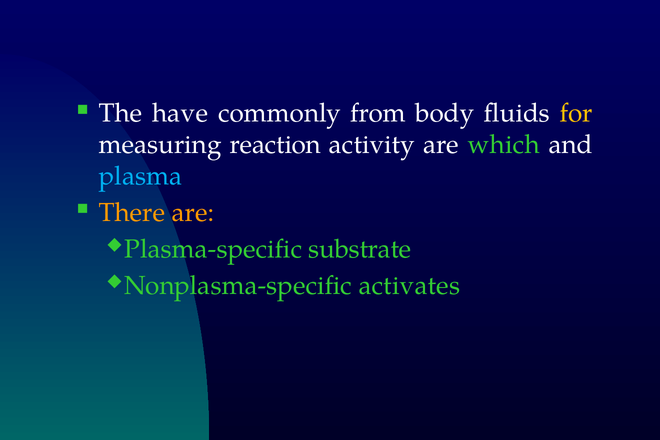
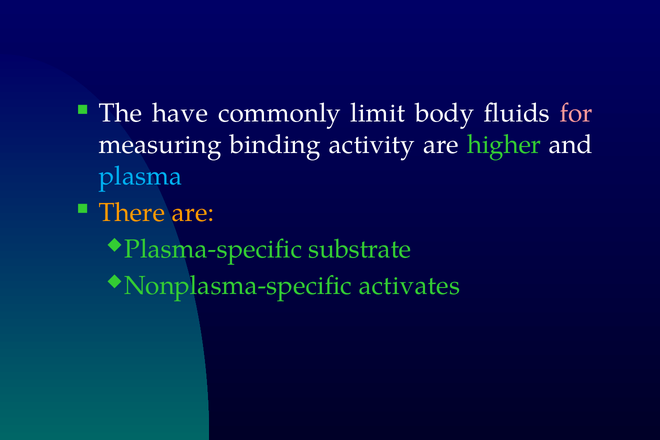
from: from -> limit (378, 113)
for colour: yellow -> pink (576, 113)
reaction: reaction -> binding (275, 145)
which: which -> higher (504, 145)
